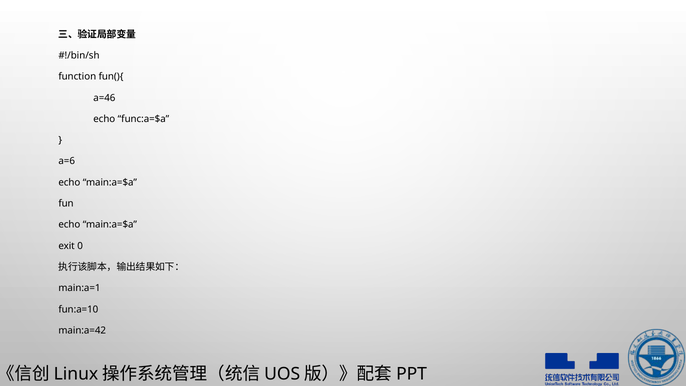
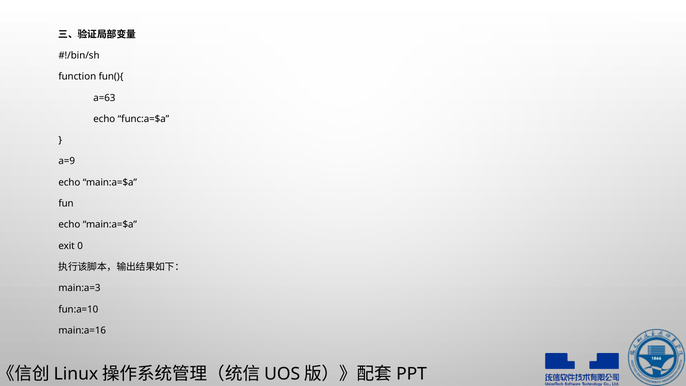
a=46: a=46 -> a=63 (104, 98)
a=6: a=6 -> a=9 (67, 161)
main:a=1: main:a=1 -> main:a=3 (79, 288)
main:a=42: main:a=42 -> main:a=16 (82, 330)
